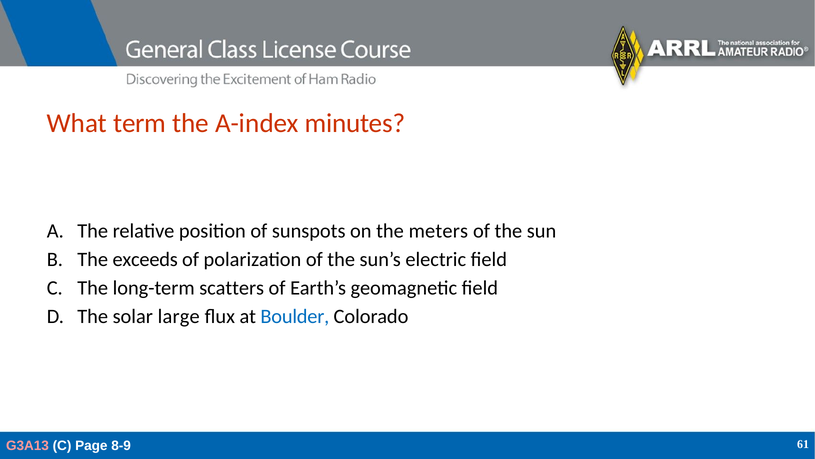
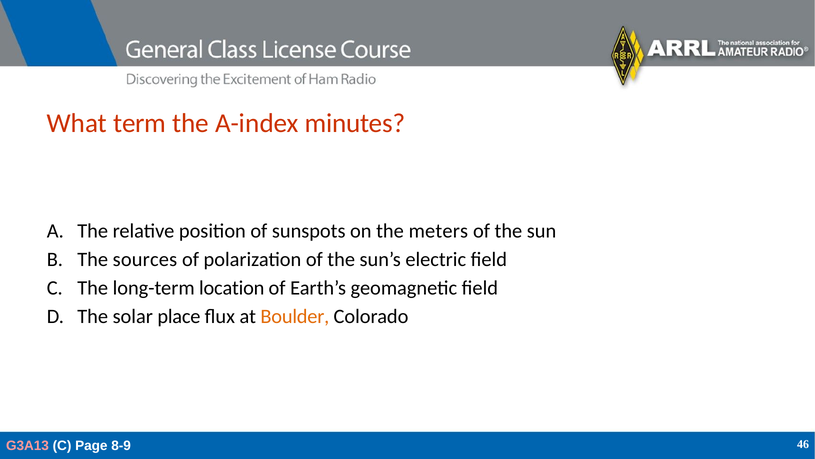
exceeds: exceeds -> sources (145, 259)
scatters: scatters -> location (232, 288)
large: large -> place (179, 316)
Boulder colour: blue -> orange (295, 316)
61: 61 -> 46 (803, 444)
